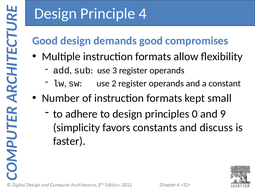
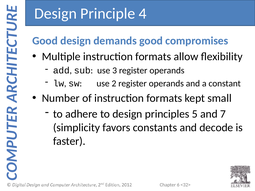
0: 0 -> 5 (195, 114)
9: 9 -> 7 (223, 114)
discuss: discuss -> decode (216, 128)
